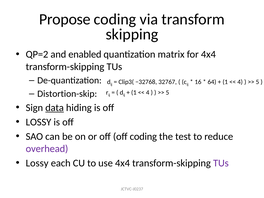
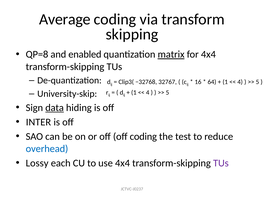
Propose: Propose -> Average (65, 19)
QP=2: QP=2 -> QP=8 (37, 54)
matrix underline: none -> present (171, 54)
Distortion-skip: Distortion-skip -> University-skip (67, 94)
LOSSY: LOSSY -> INTER (38, 122)
overhead colour: purple -> blue (47, 149)
